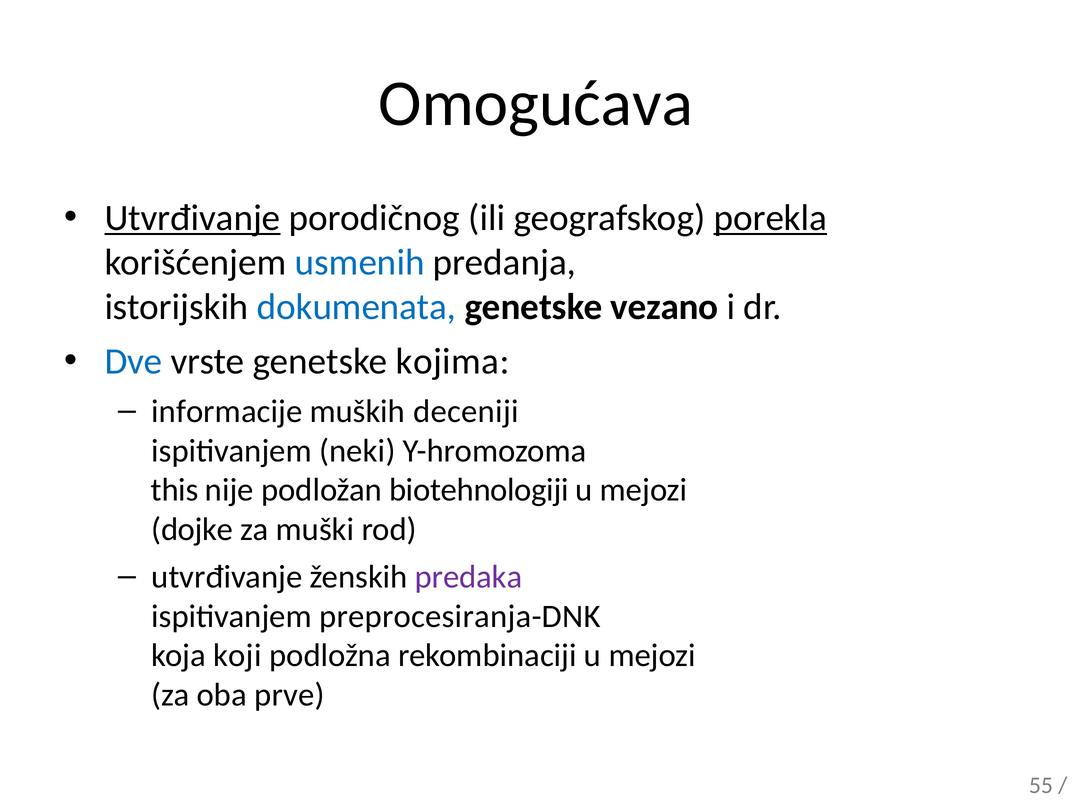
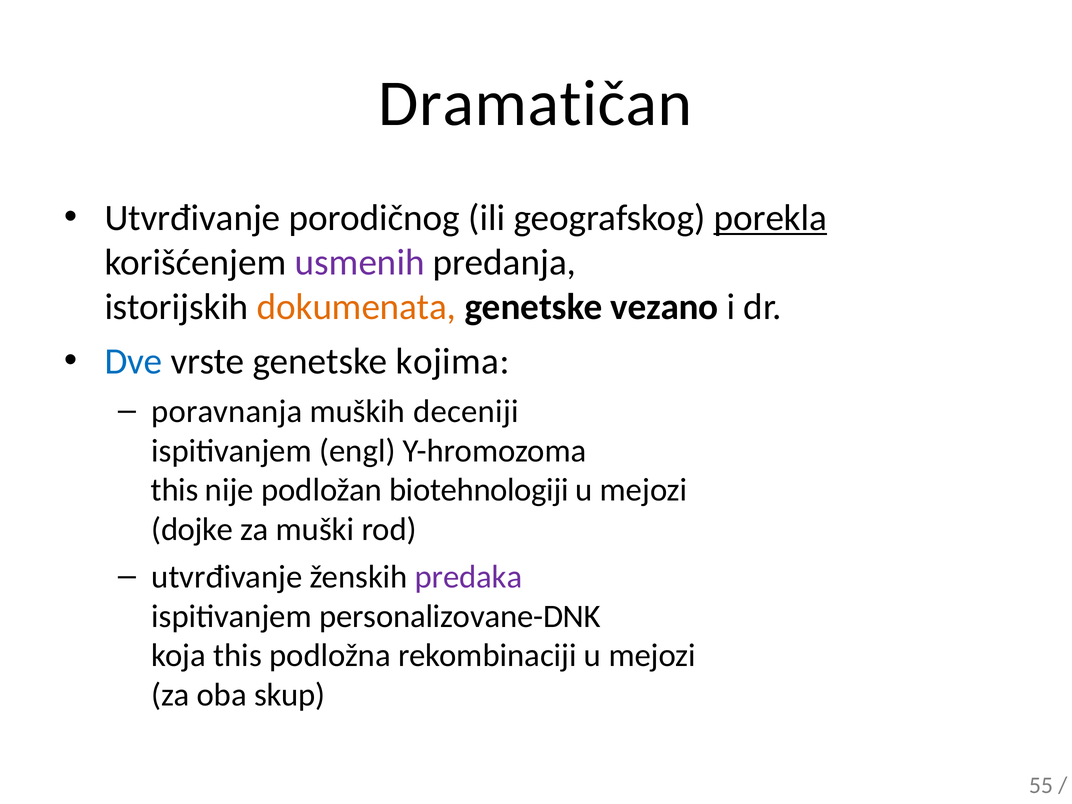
Omogućava: Omogućava -> Dramatičan (535, 104)
Utvrđivanje underline: present -> none (192, 218)
usmenih colour: blue -> purple (360, 263)
dokumenata colour: blue -> orange (357, 307)
informacije: informacije -> poravnanja (227, 411)
neki: neki -> engl (357, 451)
preprocesiranja-DNK: preprocesiranja-DNK -> personalizovane-DNK (460, 616)
koja koji: koji -> this (237, 656)
prve: prve -> skup (290, 695)
